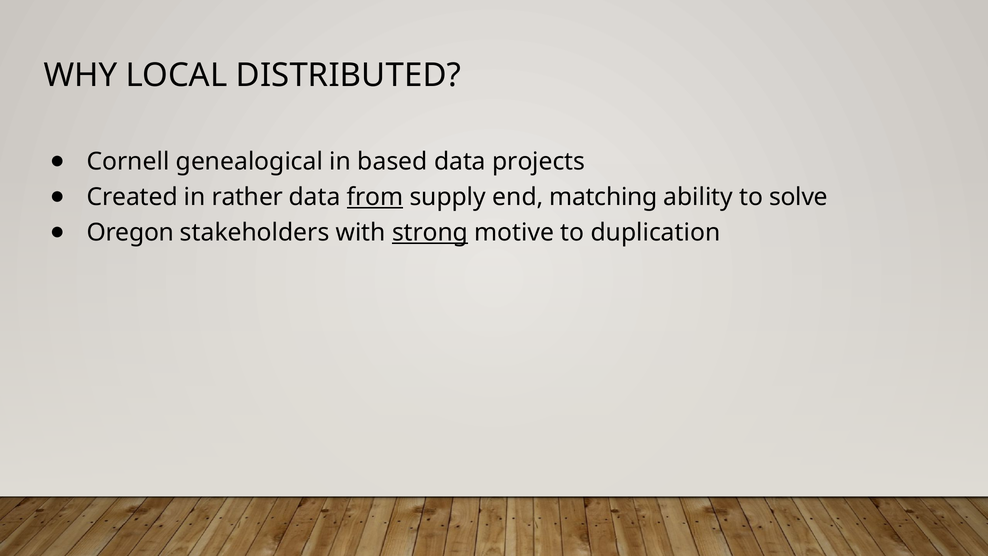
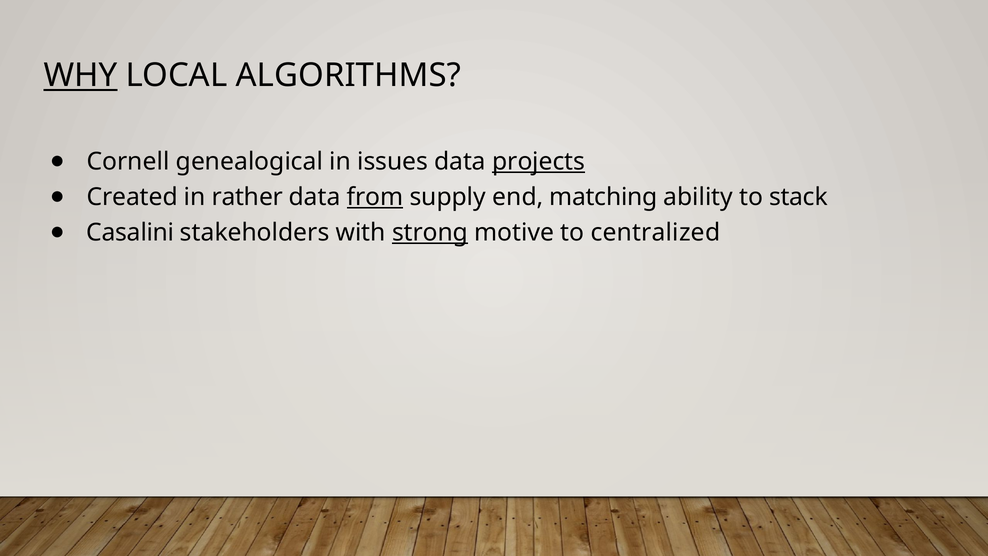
WHY underline: none -> present (80, 76)
DISTRIBUTED: DISTRIBUTED -> ALGORITHMS (348, 76)
based: based -> issues (393, 161)
projects underline: none -> present (539, 161)
solve: solve -> stack (798, 197)
Oregon: Oregon -> Casalini (130, 233)
duplication: duplication -> centralized (655, 233)
